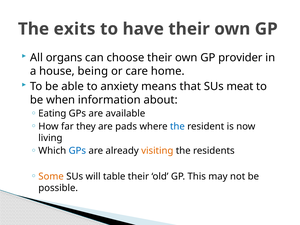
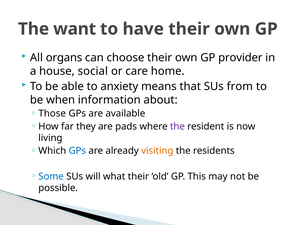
exits: exits -> want (75, 29)
being: being -> social (93, 71)
meat: meat -> from (240, 86)
Eating: Eating -> Those (52, 114)
the colour: blue -> purple (177, 126)
Some colour: orange -> blue (51, 176)
table: table -> what (114, 176)
